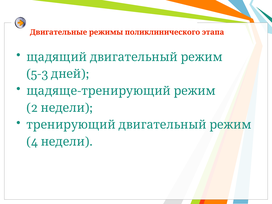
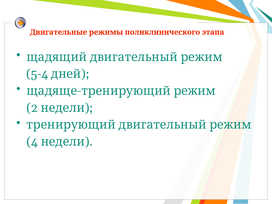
5-3: 5-3 -> 5-4 (37, 74)
